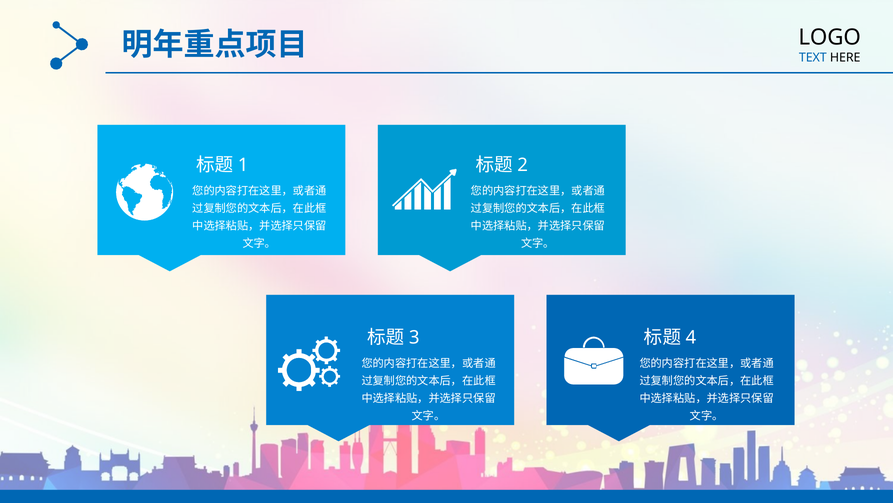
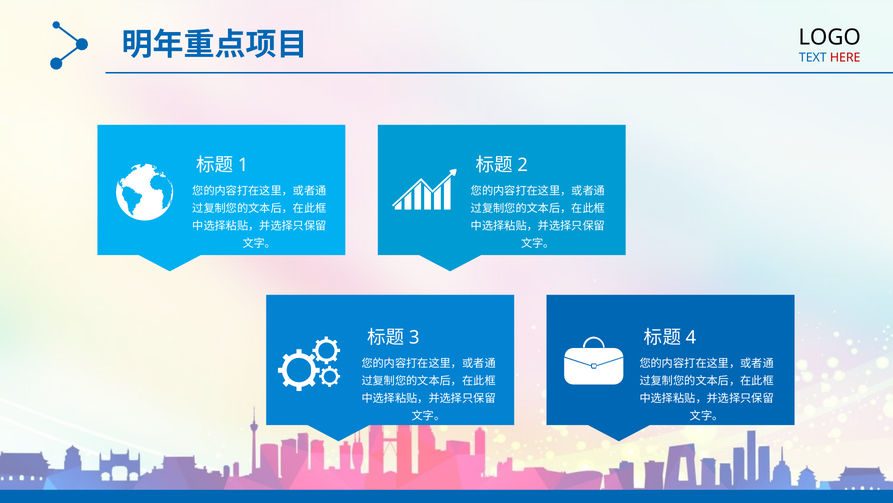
HERE colour: black -> red (845, 58)
